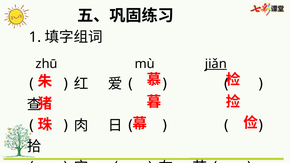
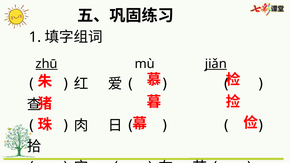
zhū underline: none -> present (47, 64)
